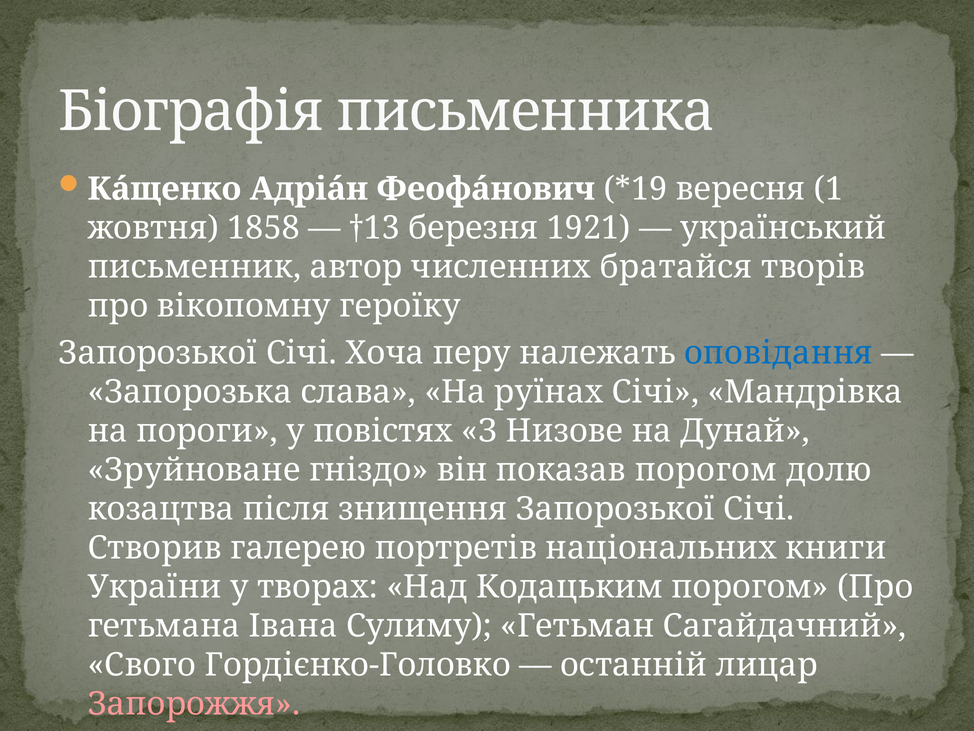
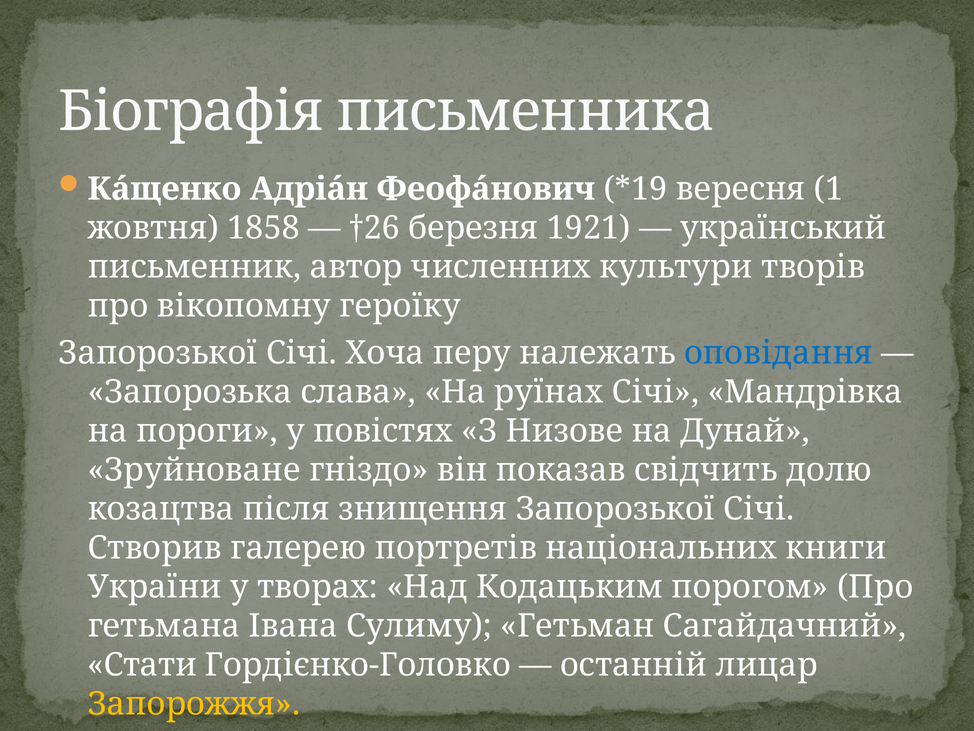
†13: †13 -> †26 (375, 228)
братайся: братайся -> культури (676, 267)
показав порогом: порогом -> свідчить (706, 470)
Свого: Свого -> Стати (142, 665)
Запорожжя colour: pink -> yellow (194, 703)
